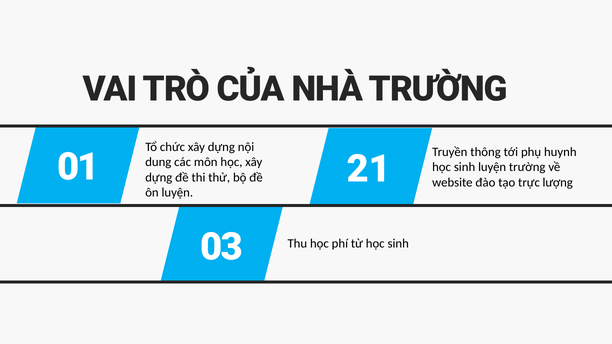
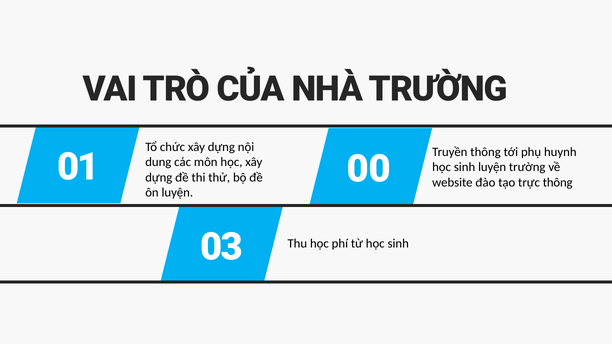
21: 21 -> 00 (369, 169)
trực lượng: lượng -> thông (558, 183)
